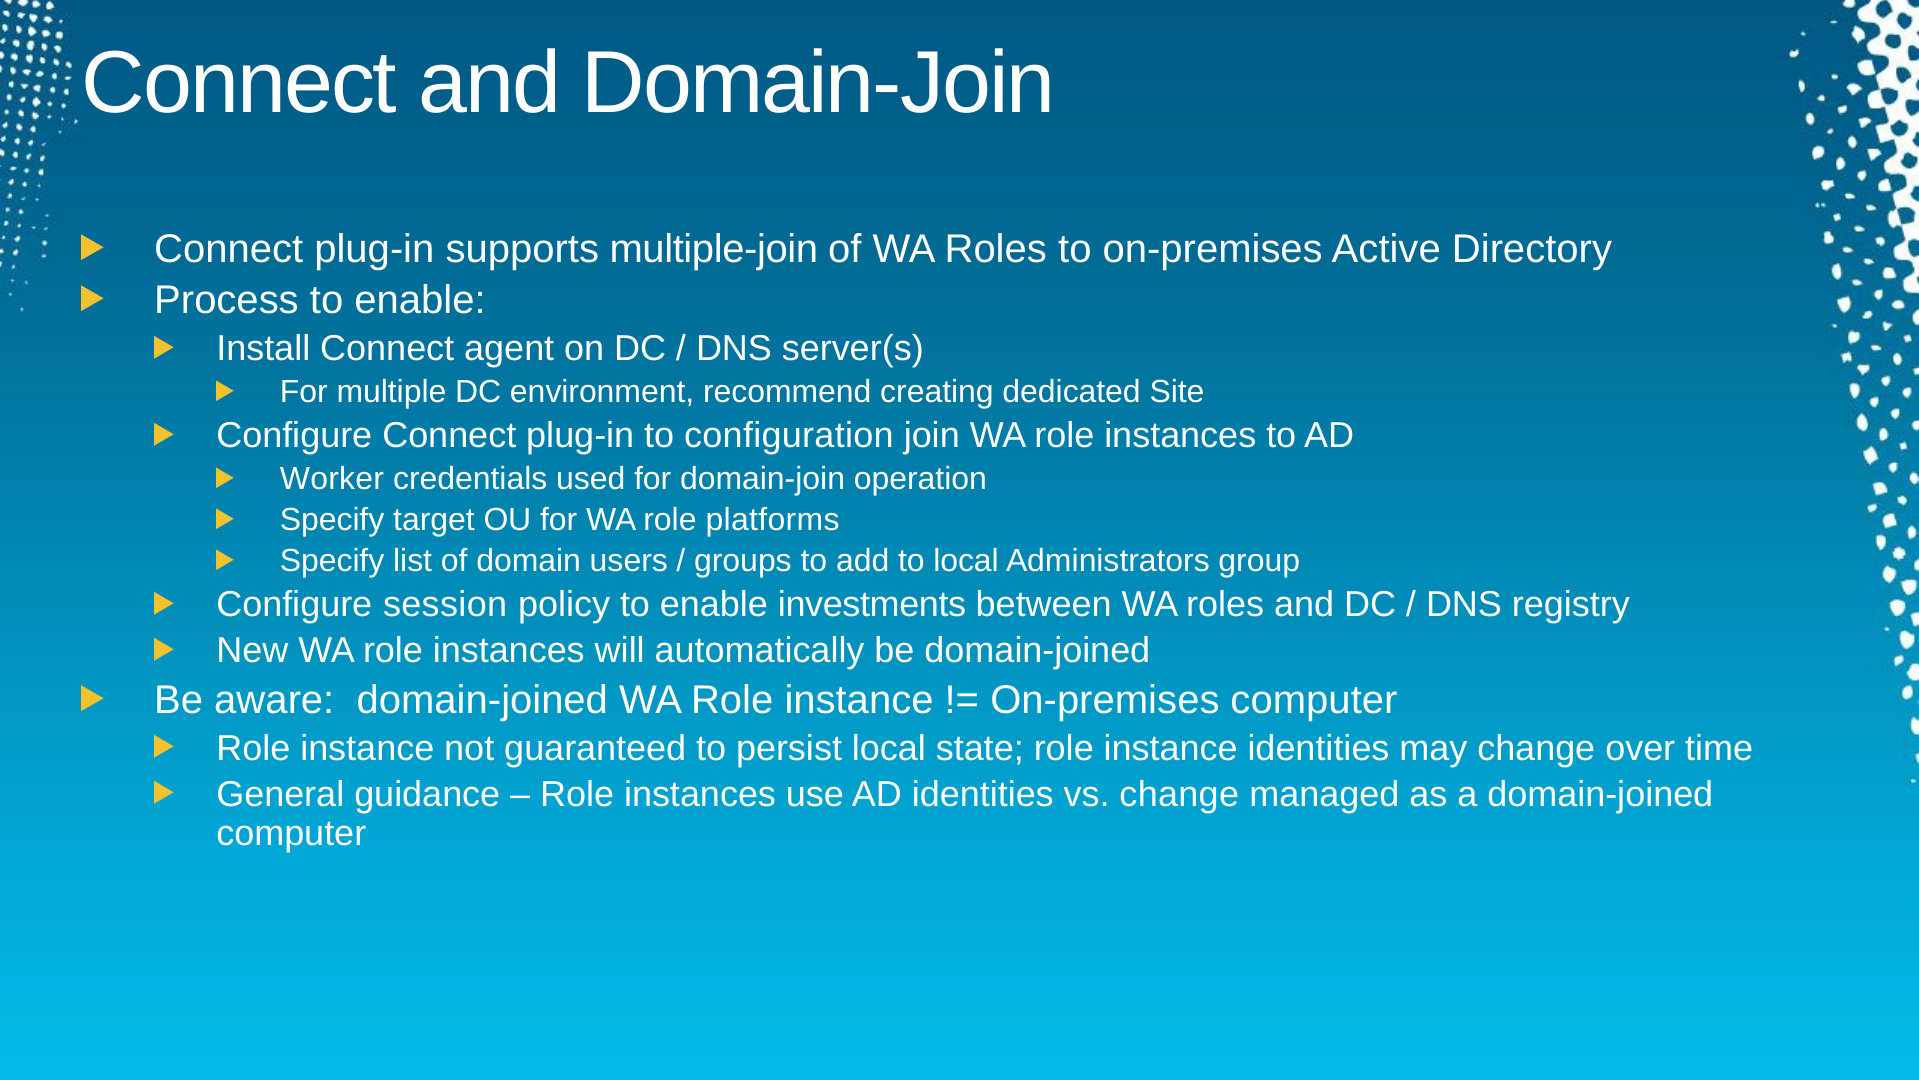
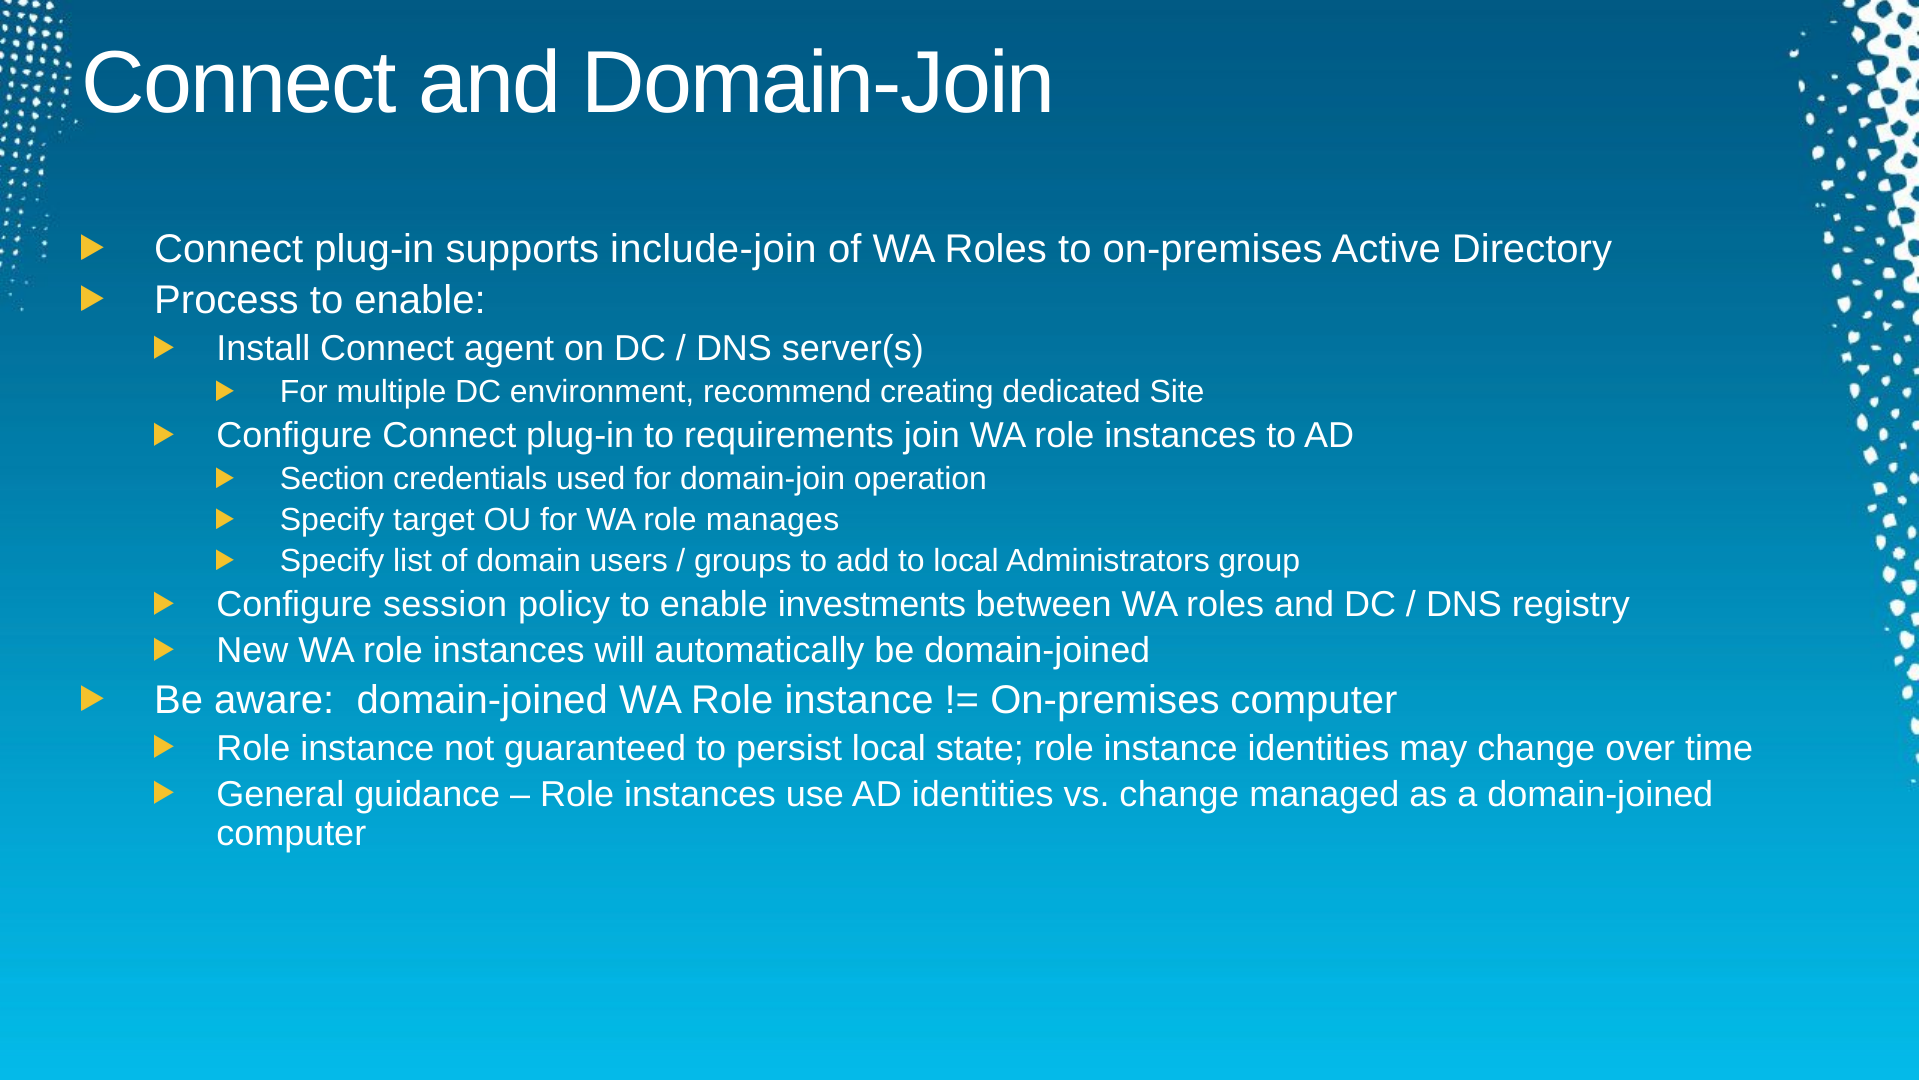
multiple-join: multiple-join -> include-join (713, 249)
configuration: configuration -> requirements (789, 436)
Worker: Worker -> Section (332, 479)
platforms: platforms -> manages (773, 520)
